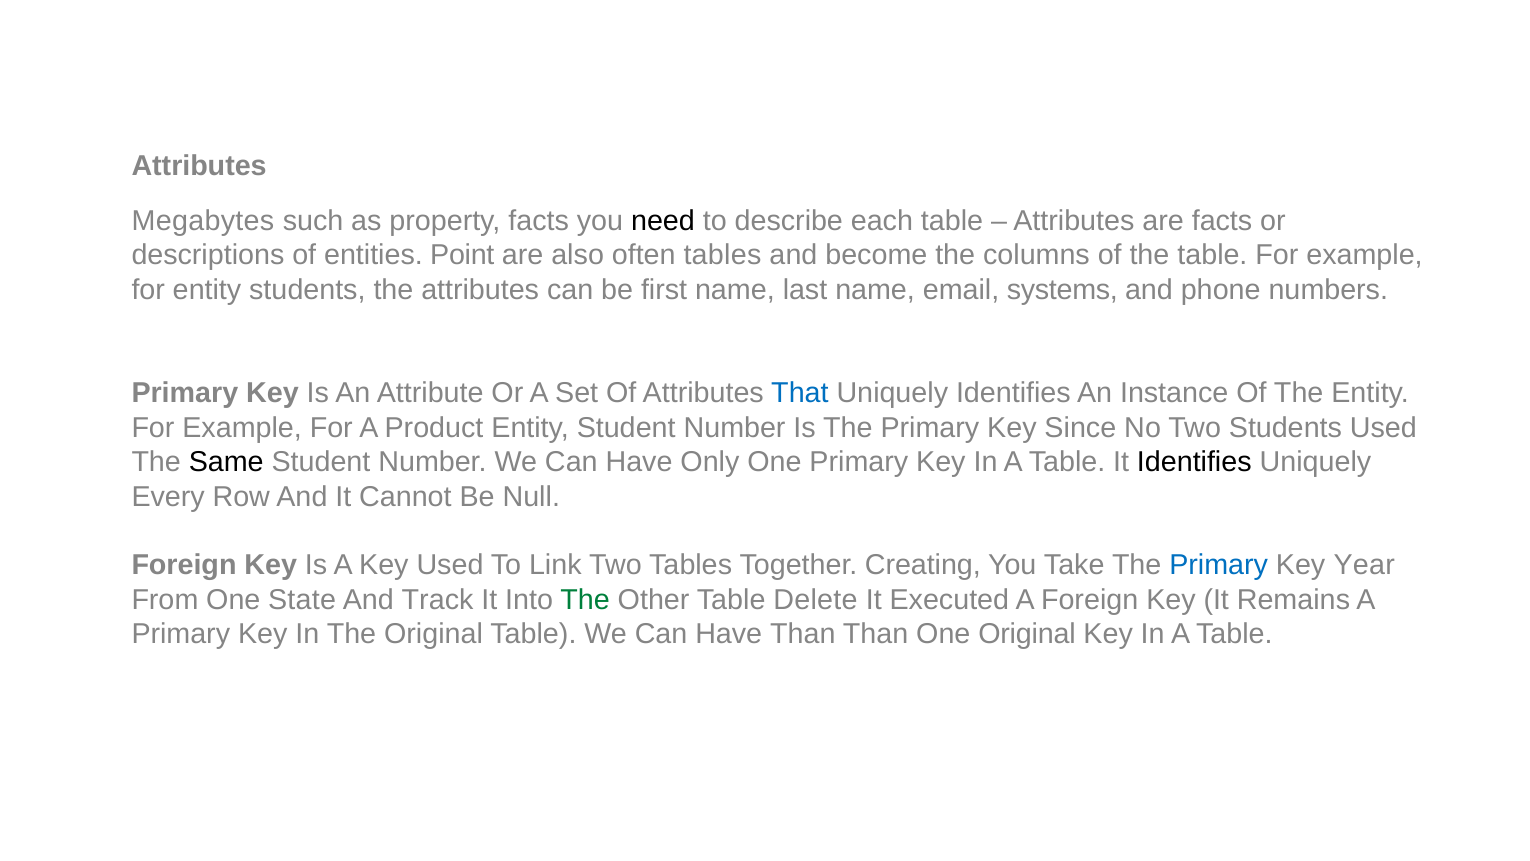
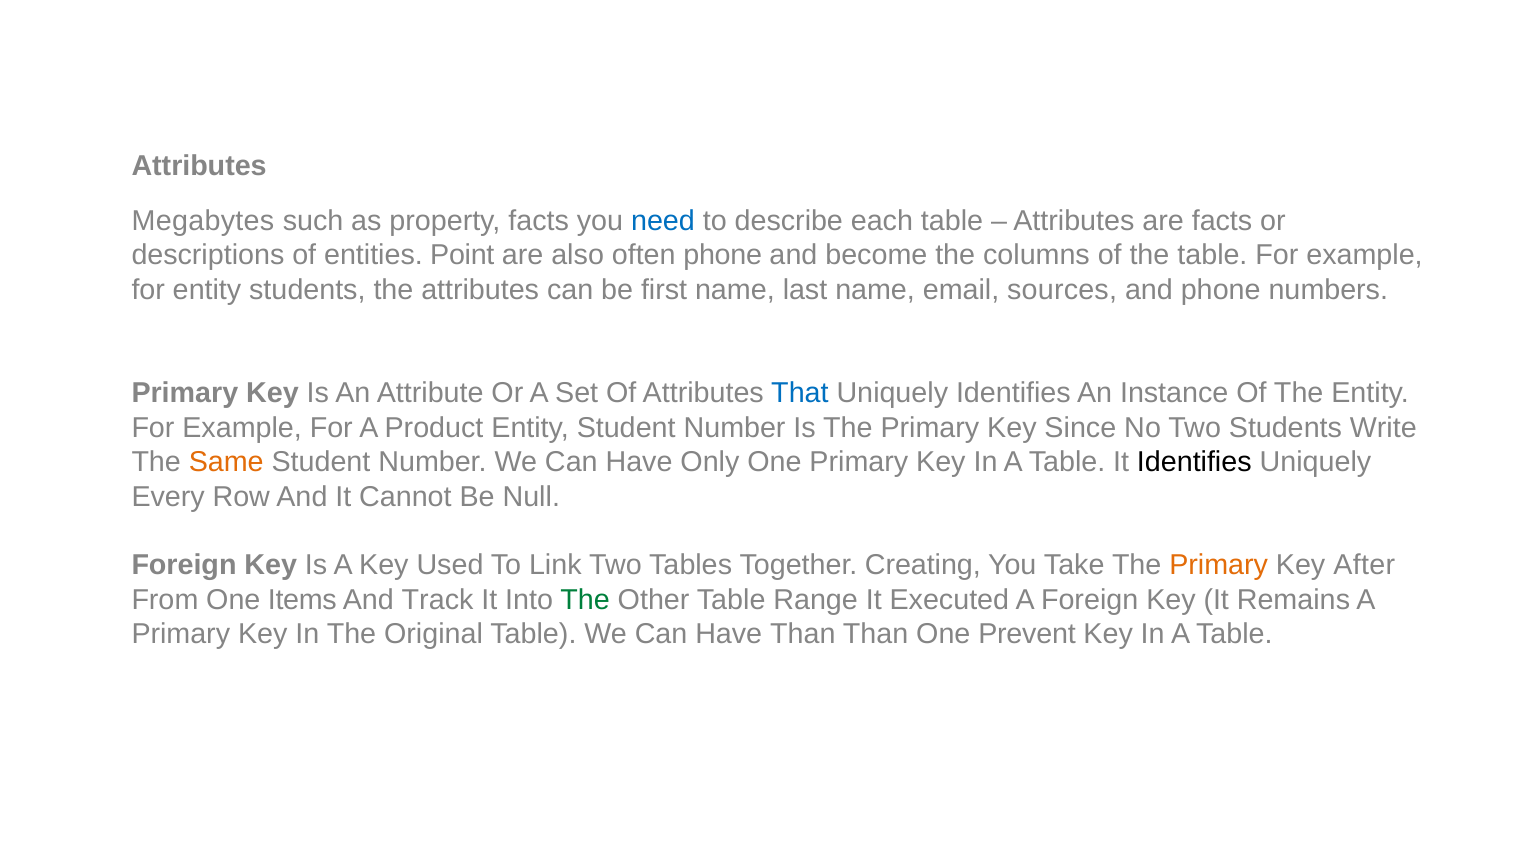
need colour: black -> blue (663, 221)
often tables: tables -> phone (723, 255)
systems: systems -> sources (1062, 290)
Students Used: Used -> Write (1383, 428)
Same colour: black -> orange (226, 462)
Primary colour: blue -> orange (1219, 565)
Year: Year -> After (1364, 565)
State: State -> Items (302, 600)
Delete: Delete -> Range (816, 600)
One Original: Original -> Prevent (1027, 634)
